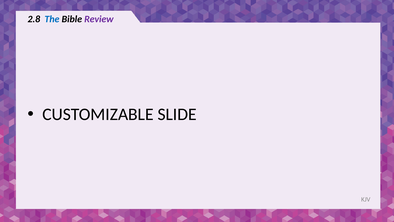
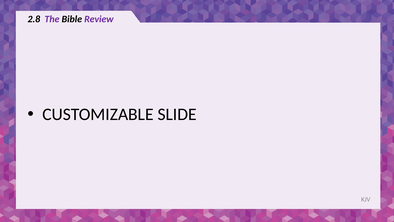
The colour: blue -> purple (52, 19)
